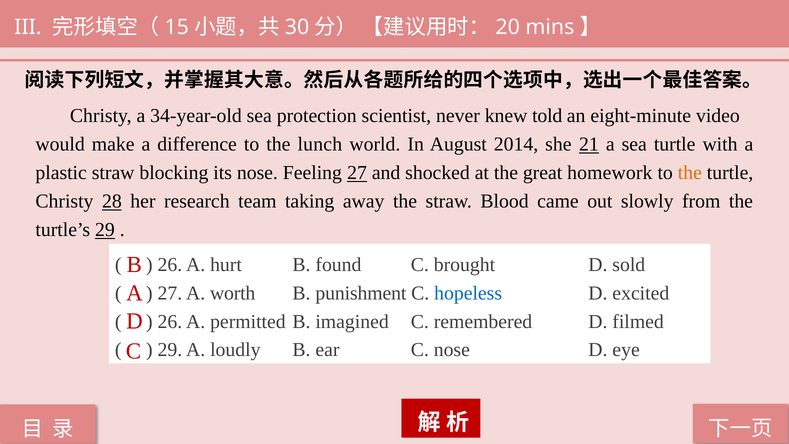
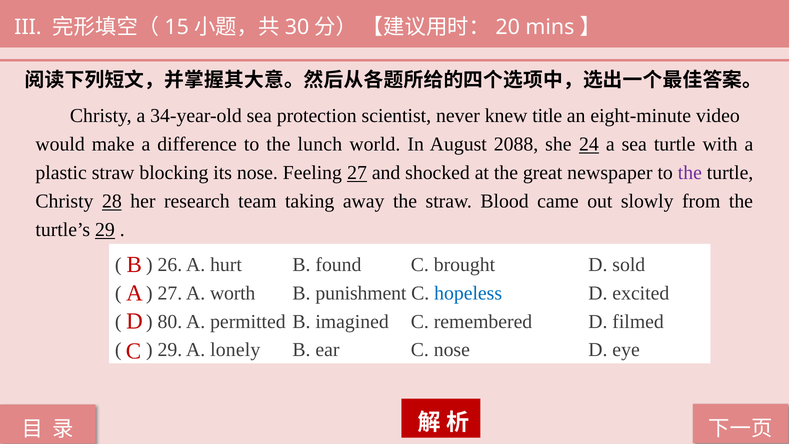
told: told -> title (547, 116)
2014: 2014 -> 2088 (516, 144)
21: 21 -> 24 (589, 144)
homework: homework -> newspaper (610, 173)
the colour: orange -> purple (690, 173)
26: 26 -> 80 (170, 321)
loudly: loudly -> lonely (235, 350)
